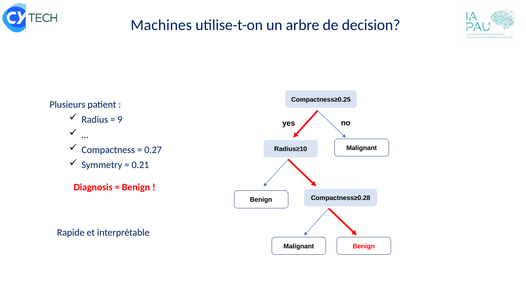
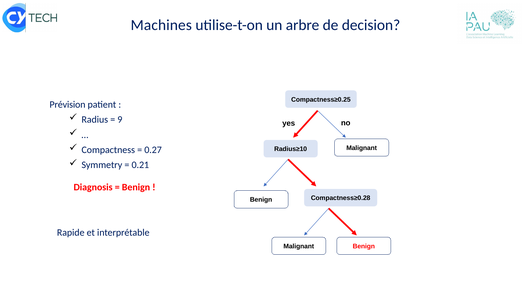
Plusieurs: Plusieurs -> Prévision (67, 104)
